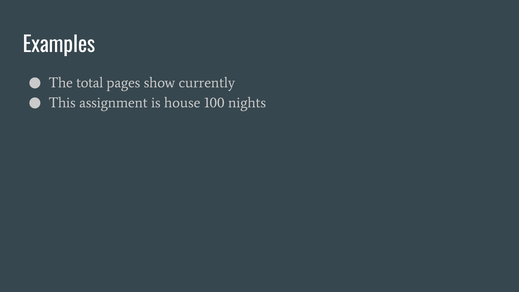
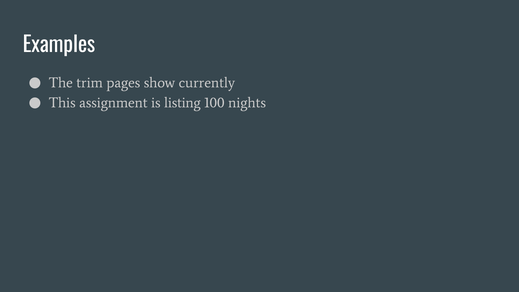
total: total -> trim (90, 83)
house: house -> listing (182, 103)
